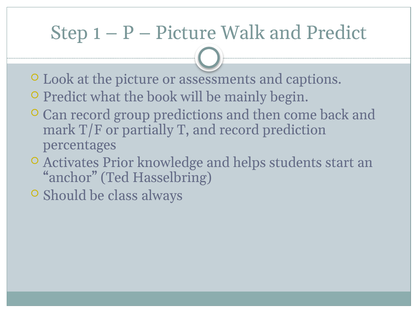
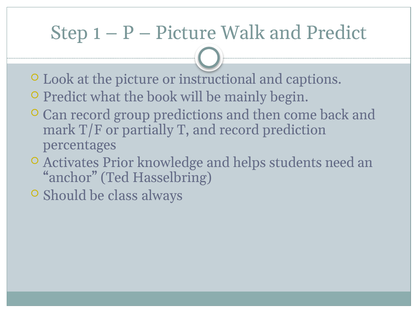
assessments: assessments -> instructional (218, 79)
start: start -> need (340, 163)
